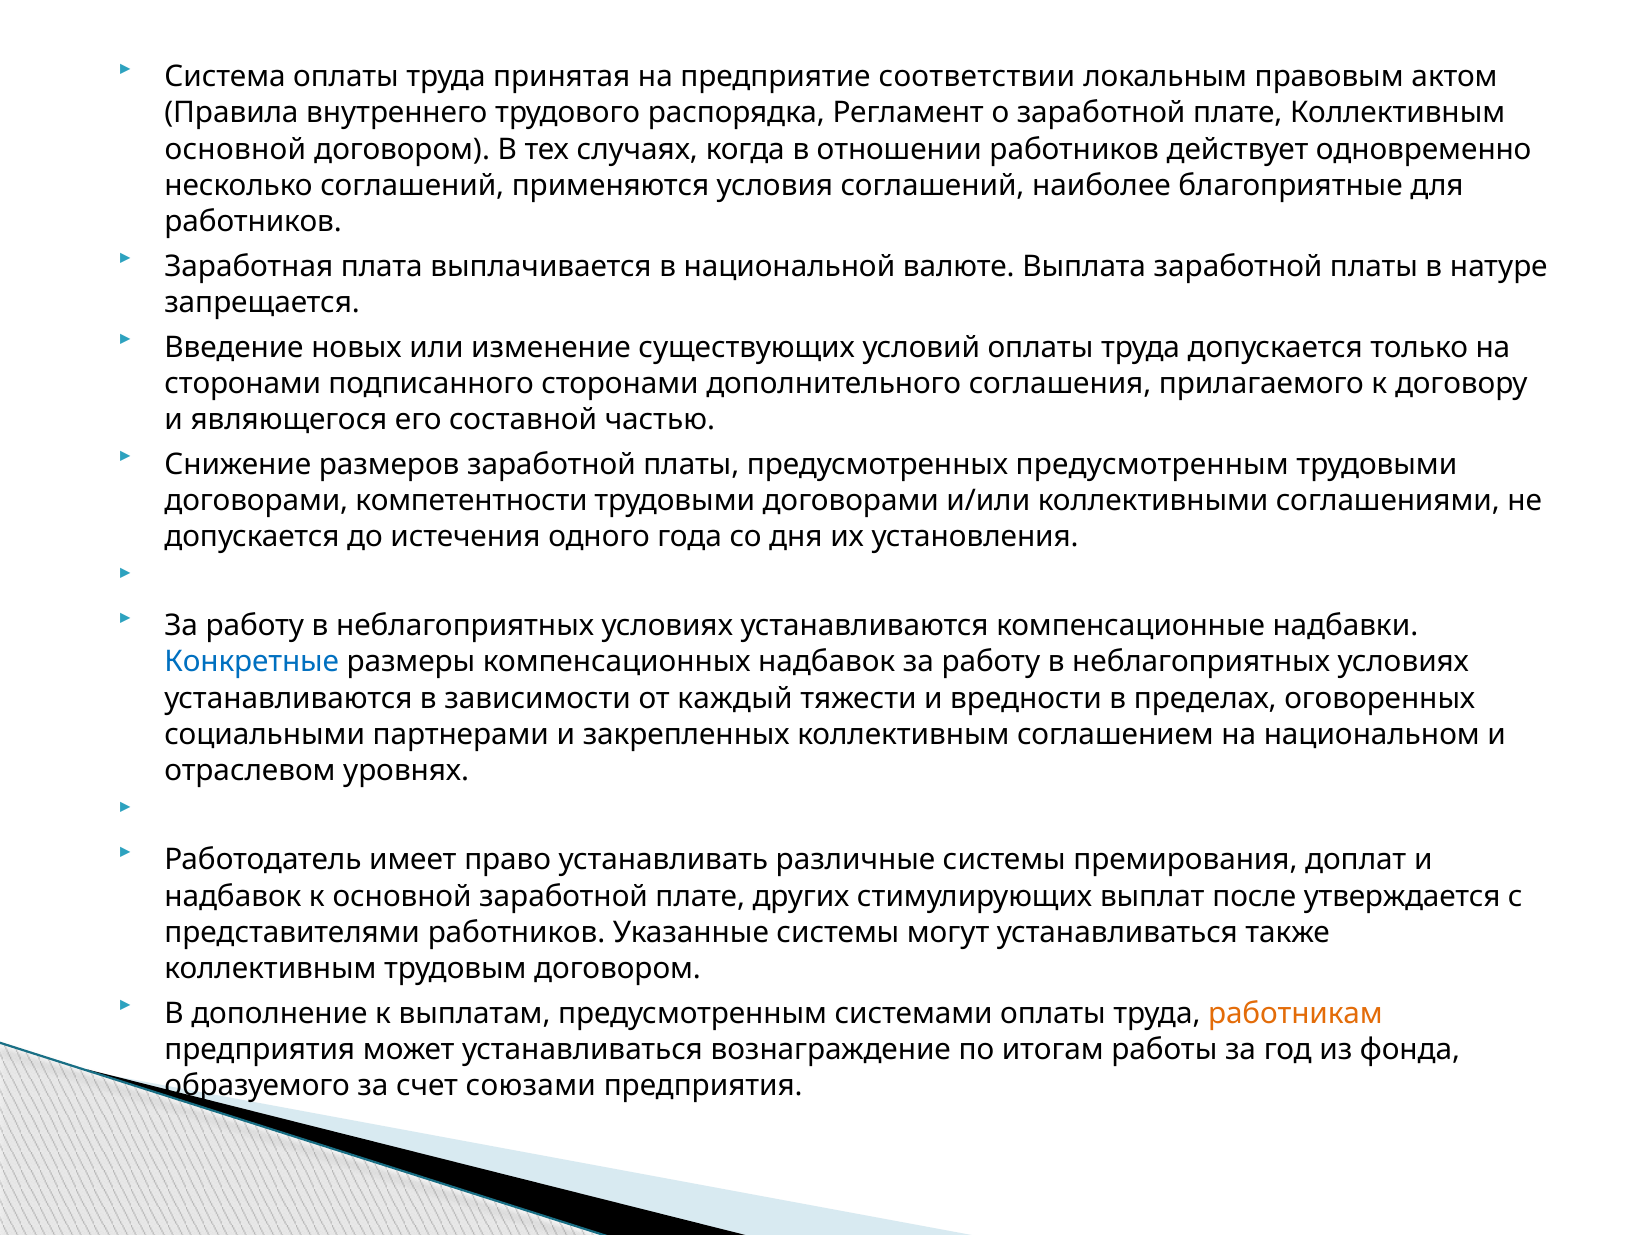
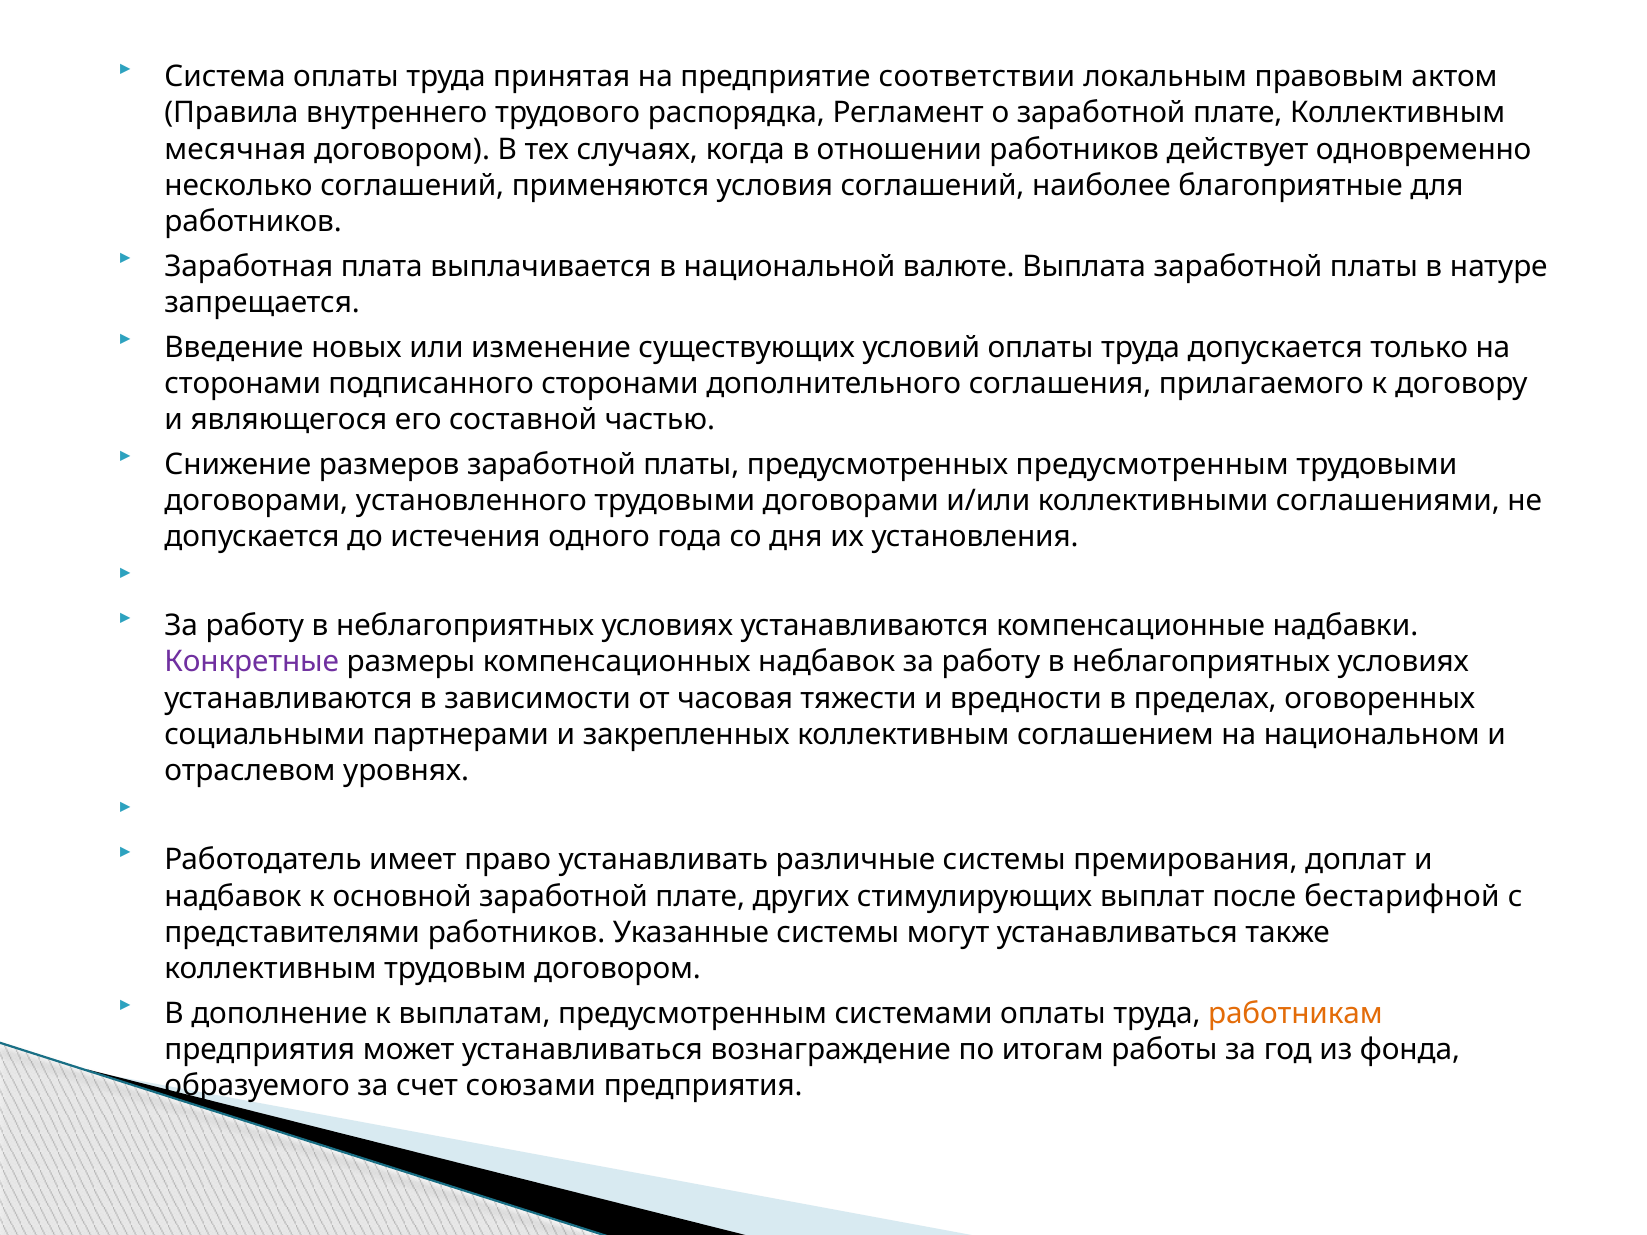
основной: основной -> месячная (235, 149)
компетентности: компетентности -> установленного (471, 501)
Конкретные colour: blue -> purple (252, 662)
каждый: каждый -> часовая (735, 699)
утверждается: утверждается -> бестарифной (1402, 896)
